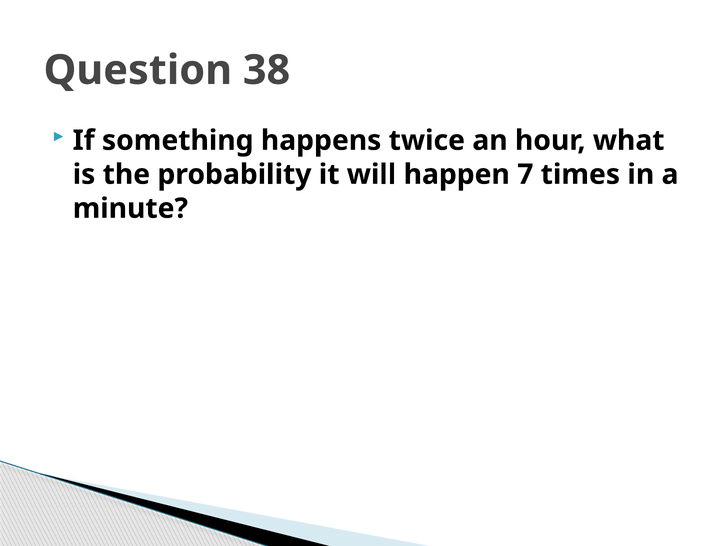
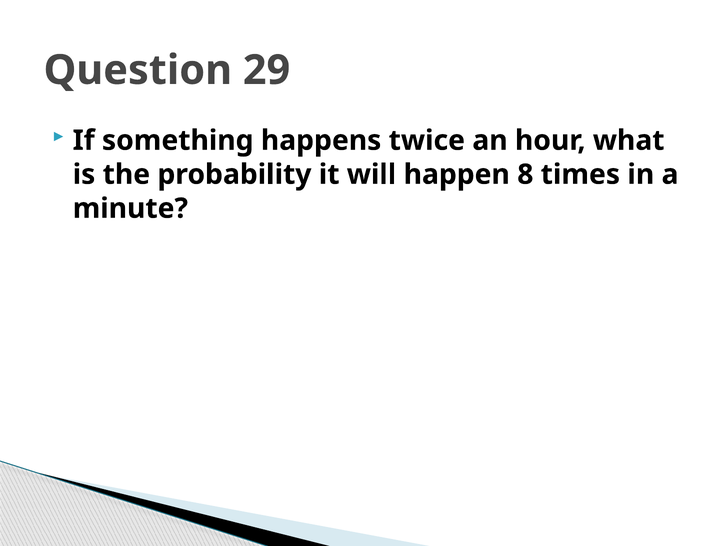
38: 38 -> 29 (267, 70)
7: 7 -> 8 (525, 174)
